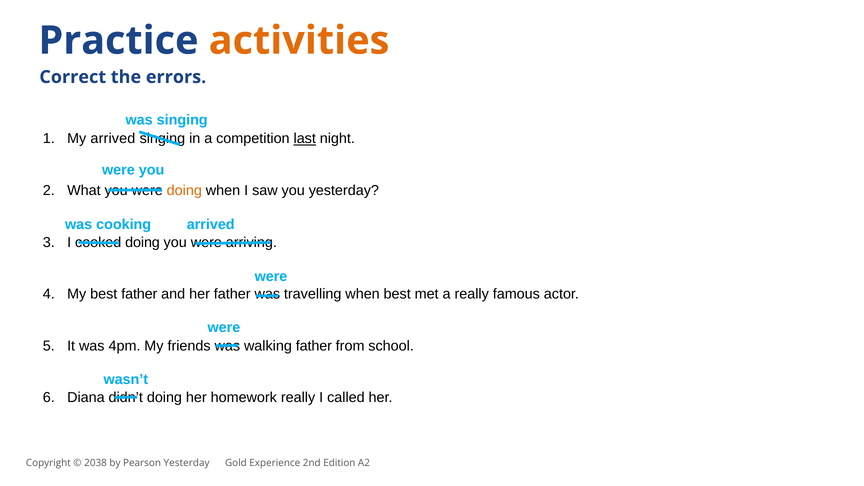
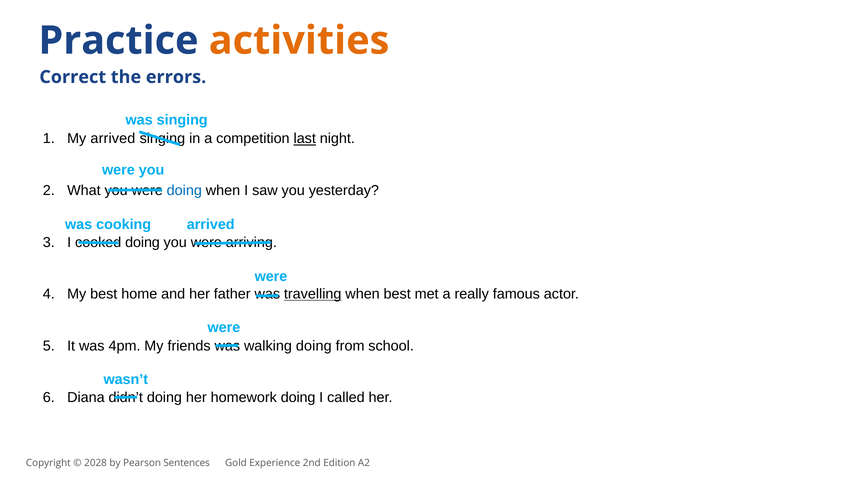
doing colour: orange -> blue (184, 190)
best father: father -> home (139, 294)
travelling underline: none -> present (313, 294)
walking father: father -> doing (314, 346)
homework really: really -> doing (298, 398)
2038: 2038 -> 2028 (96, 463)
Pearson Yesterday: Yesterday -> Sentences (187, 463)
